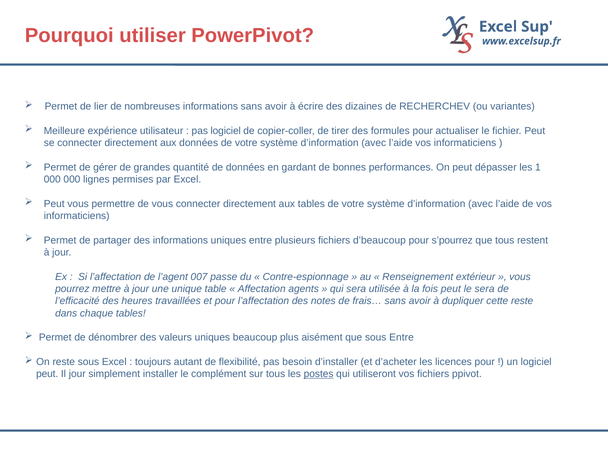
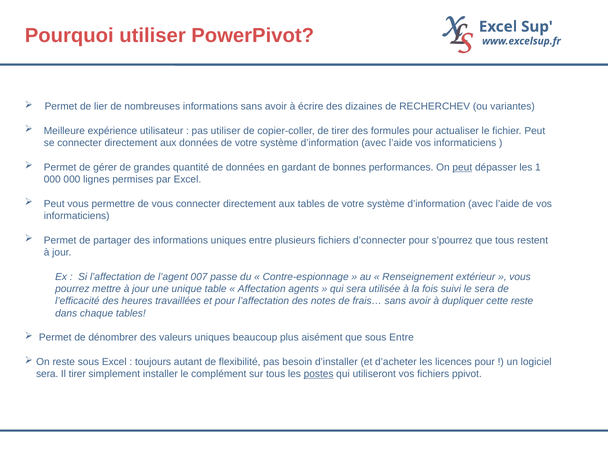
pas logiciel: logiciel -> utiliser (226, 131)
peut underline: none -> present (462, 167)
d’beaucoup: d’beaucoup -> d’connecter (379, 240)
fois peut: peut -> suivi (451, 289)
peut: peut -> sera (47, 374)
Il jour: jour -> tirer (77, 374)
